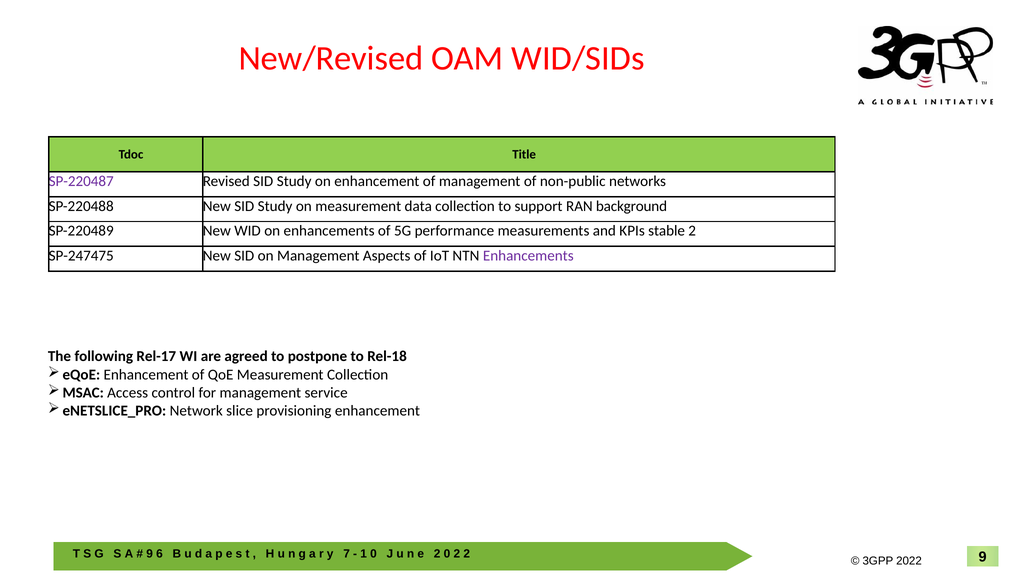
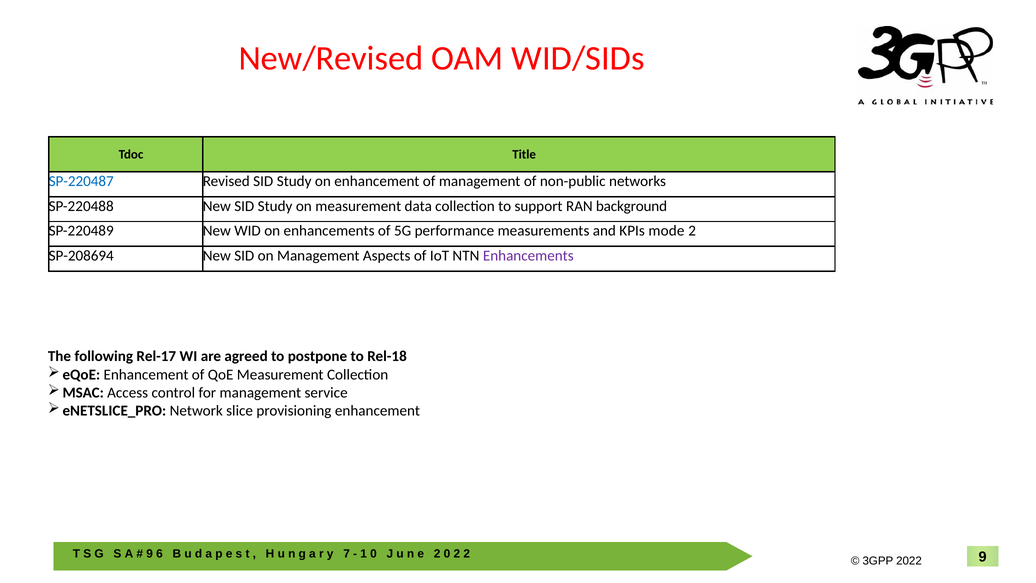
SP-220487 colour: purple -> blue (81, 181)
stable: stable -> mode (666, 231)
SP-247475: SP-247475 -> SP-208694 (81, 256)
